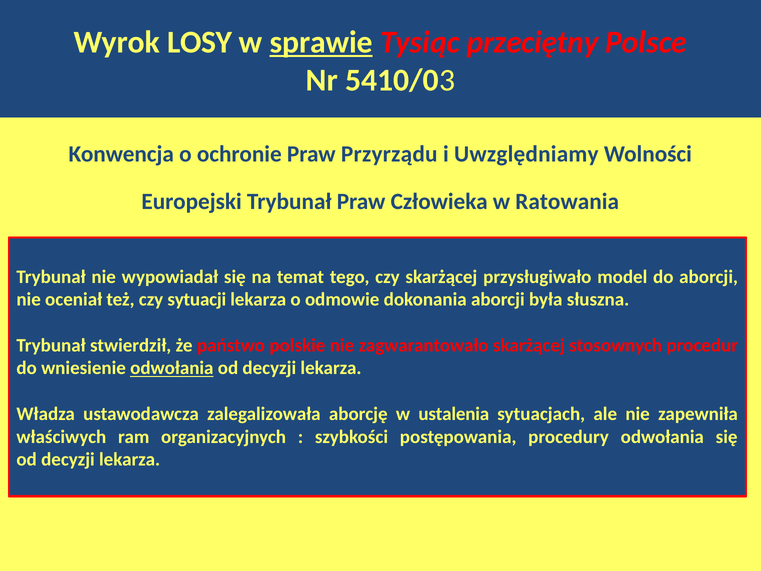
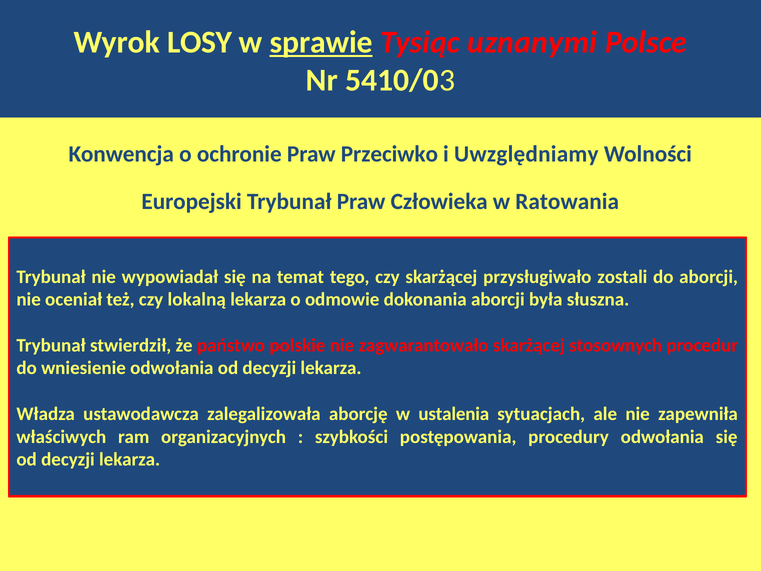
przeciętny: przeciętny -> uznanymi (532, 42)
Przyrządu: Przyrządu -> Przeciwko (389, 154)
model: model -> zostali (622, 277)
czy sytuacji: sytuacji -> lokalną (197, 300)
odwołania underline: present -> none (172, 368)
